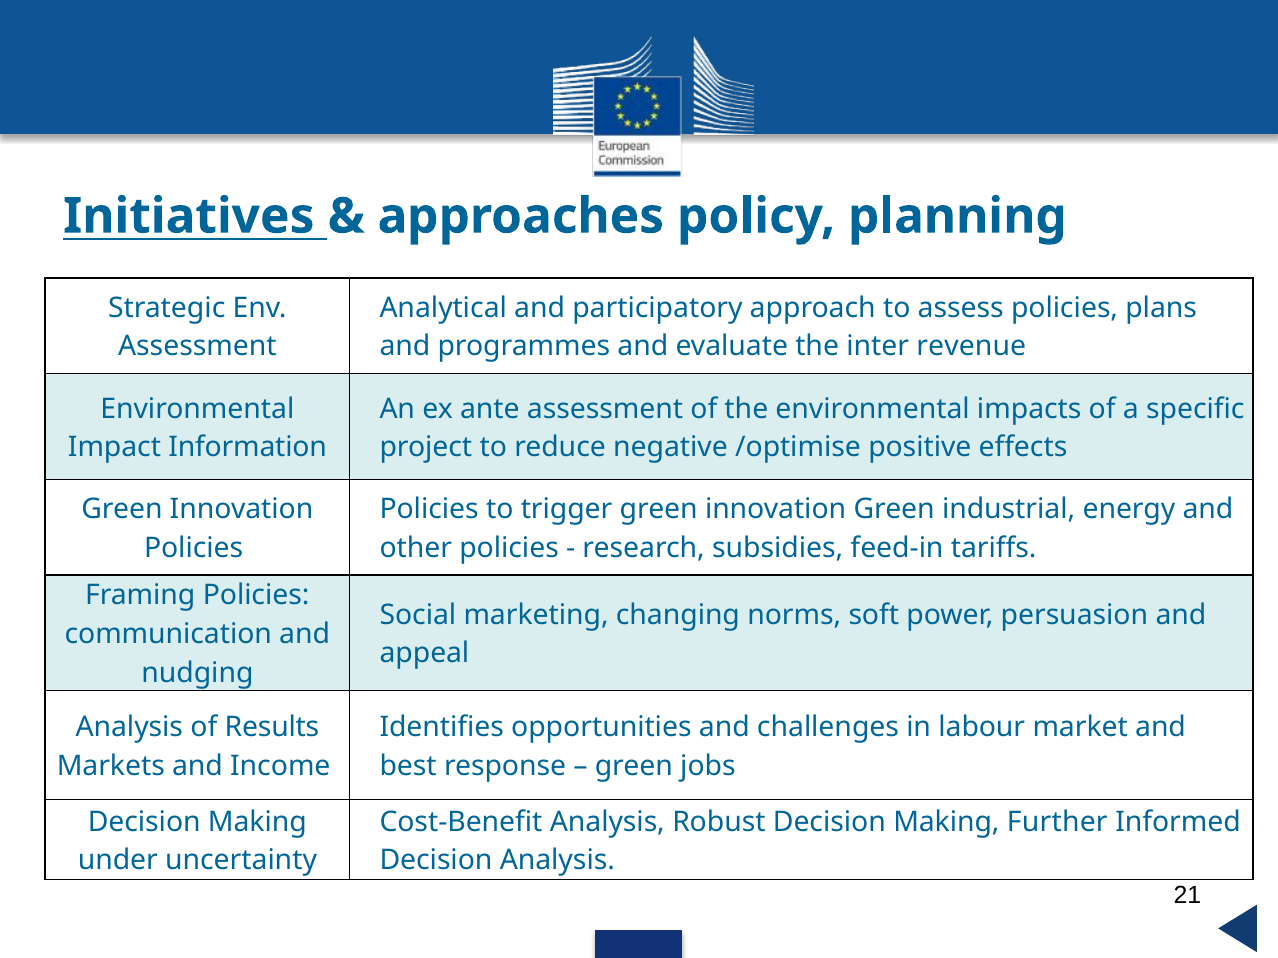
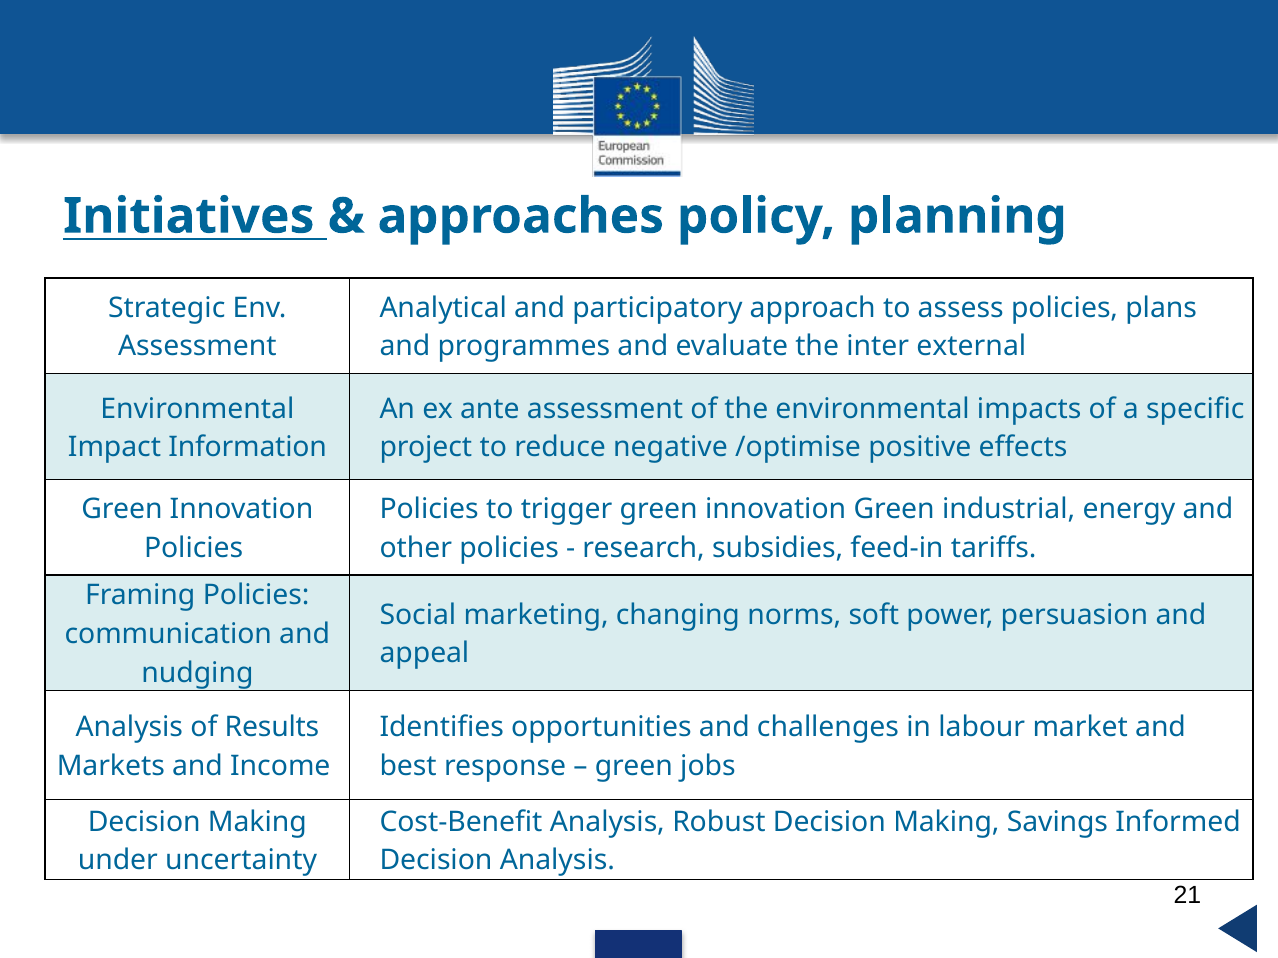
revenue: revenue -> external (971, 347)
Further: Further -> Savings (1058, 822)
